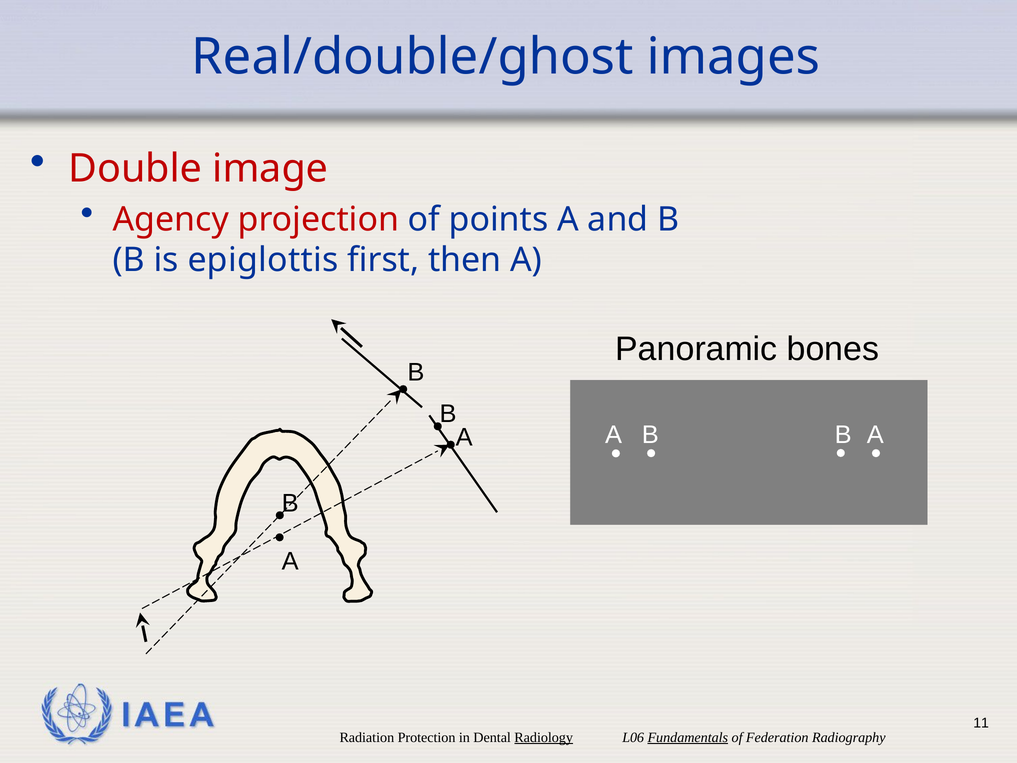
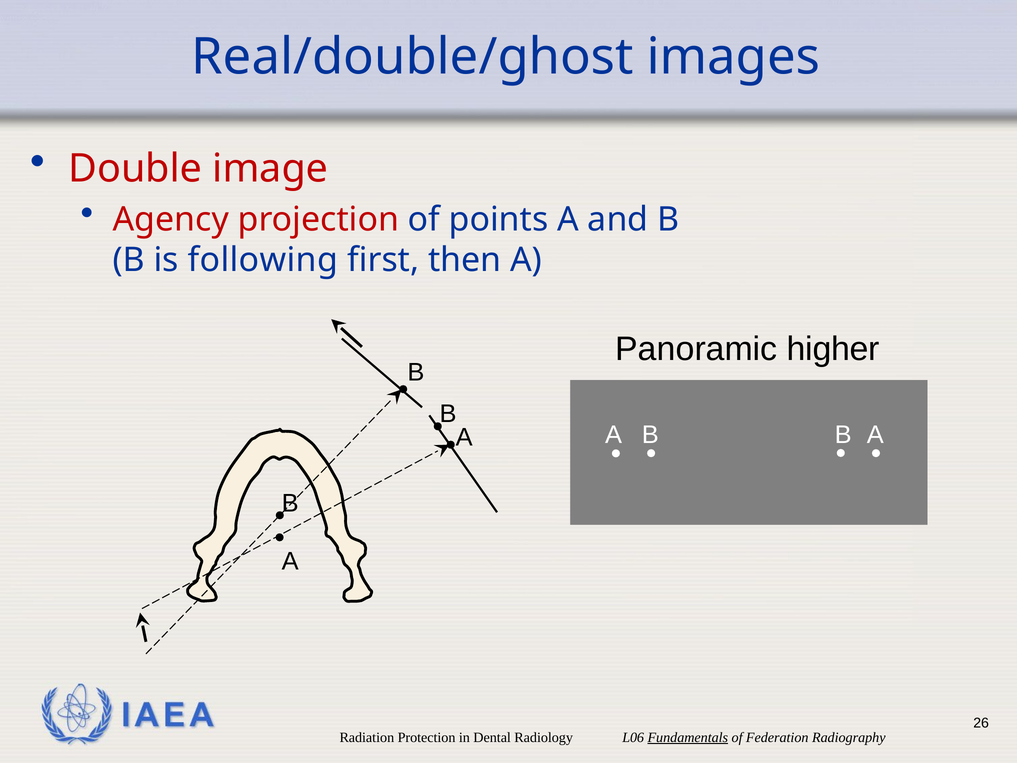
epiglottis: epiglottis -> following (263, 260)
bones: bones -> higher (833, 349)
11: 11 -> 26 (981, 723)
Radiology underline: present -> none (544, 737)
